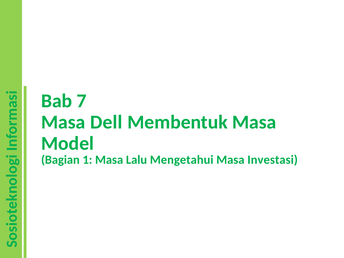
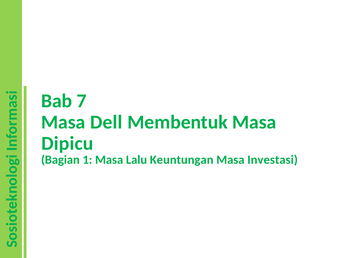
Model: Model -> Dipicu (67, 143)
Mengetahui: Mengetahui -> Keuntungan (182, 160)
